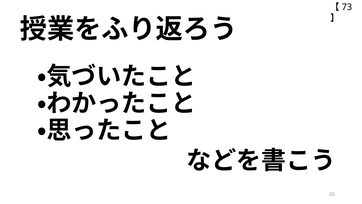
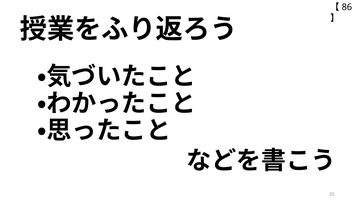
73: 73 -> 86 (347, 7)
